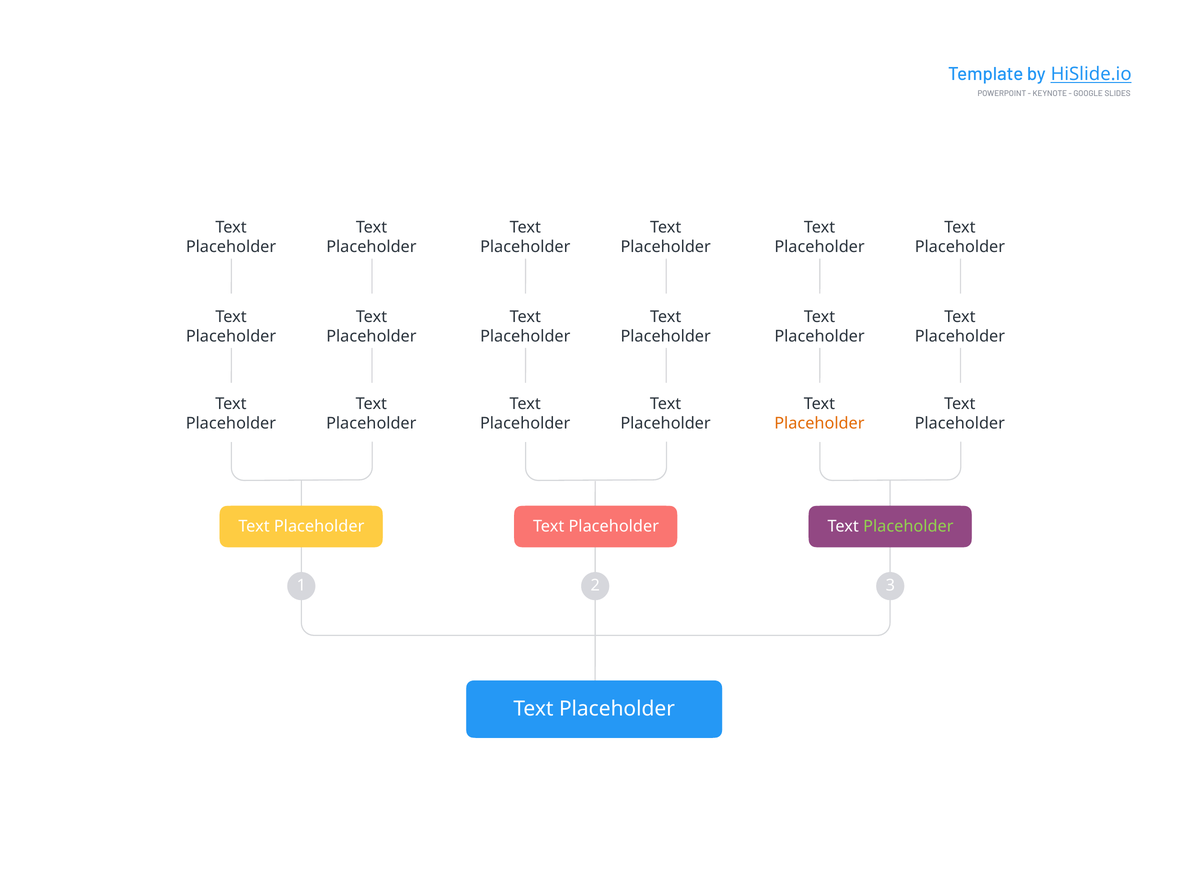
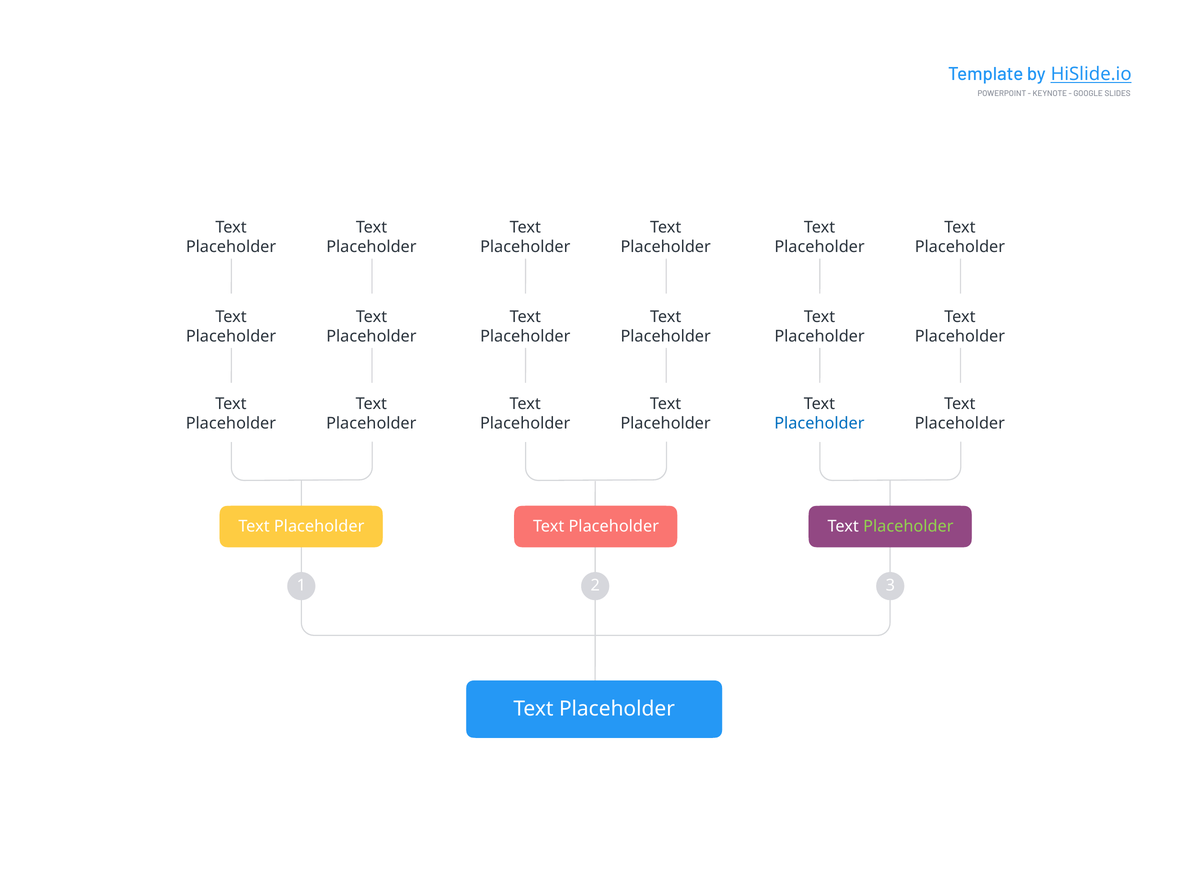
Placeholder colour: orange -> blue (819, 423)
